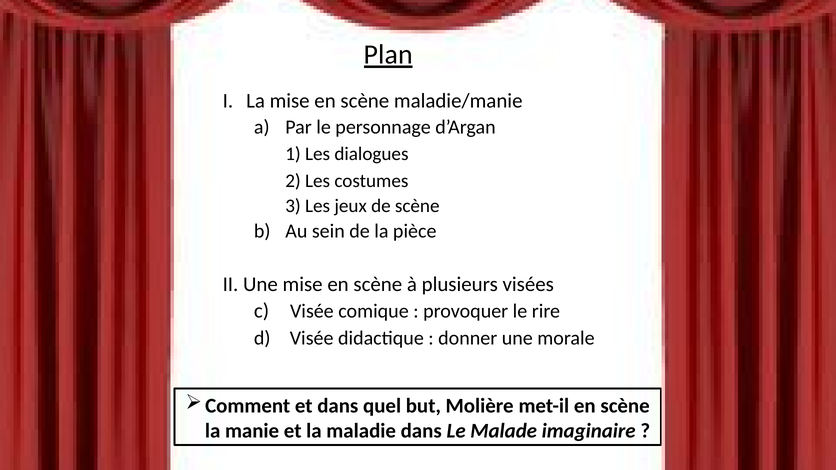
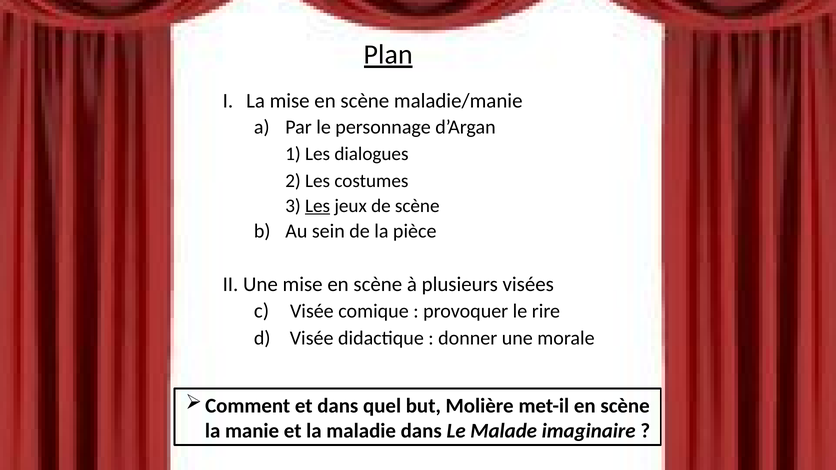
Les underline: none -> present (318, 206)
